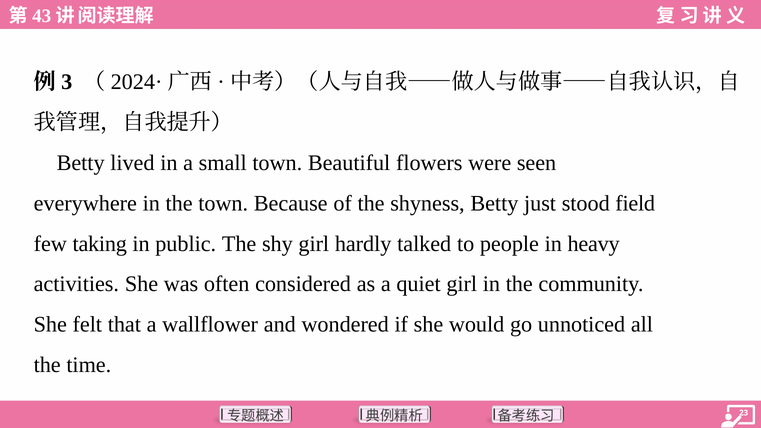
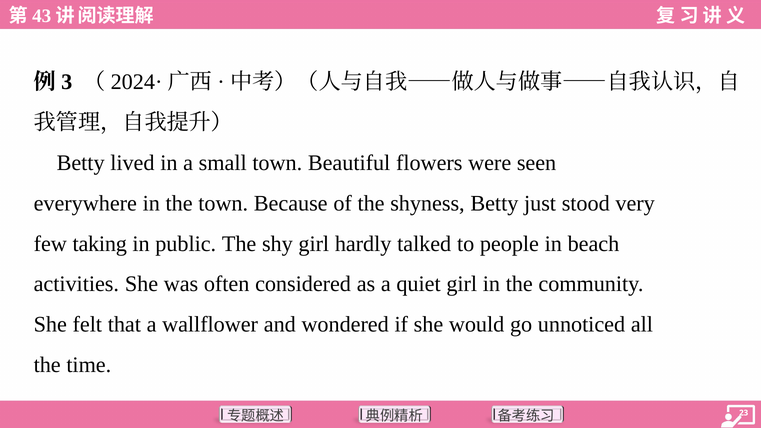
field: field -> very (635, 203)
heavy: heavy -> beach (593, 244)
